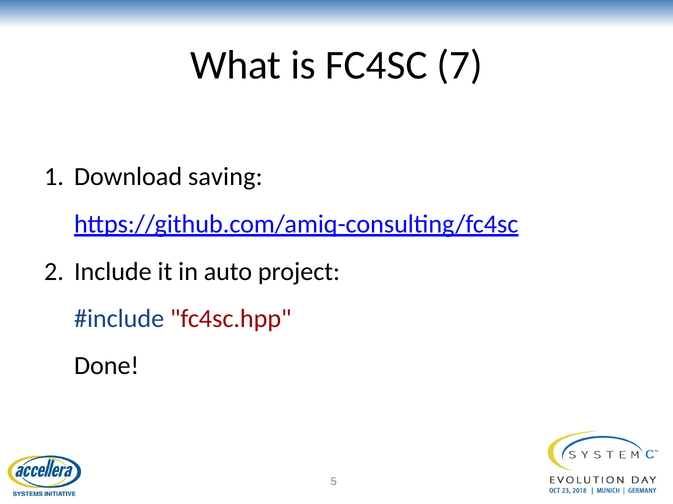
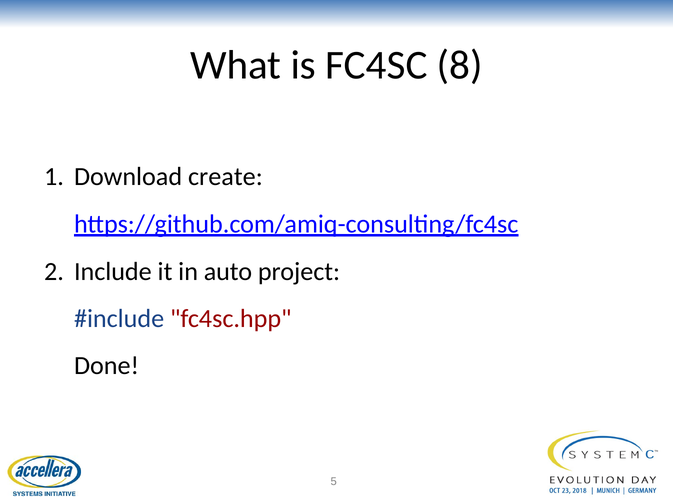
7: 7 -> 8 (460, 65)
saving: saving -> create (225, 177)
